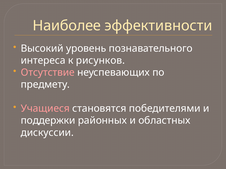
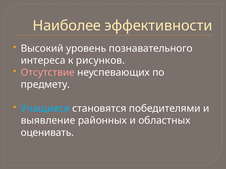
Учащиеся colour: pink -> light blue (45, 109)
поддержки: поддержки -> выявление (48, 121)
дискуссии: дискуссии -> оценивать (47, 133)
